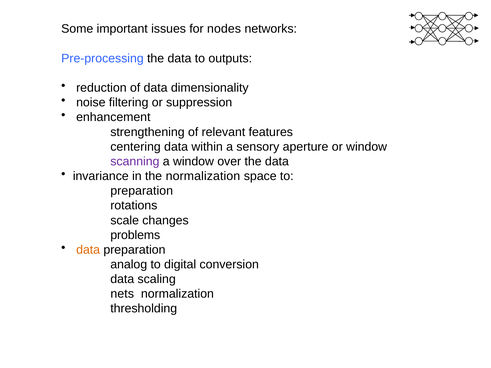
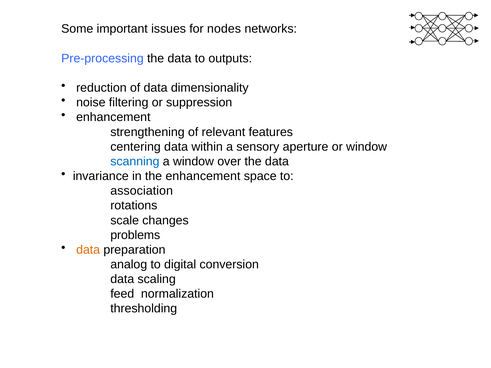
scanning colour: purple -> blue (135, 162)
the normalization: normalization -> enhancement (203, 176)
preparation: preparation -> association (142, 191)
nets: nets -> feed (122, 294)
